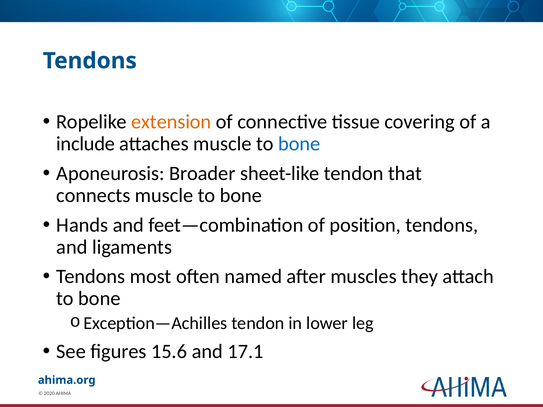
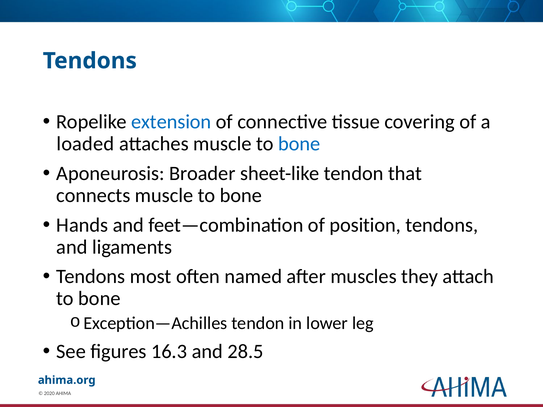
extension colour: orange -> blue (171, 122)
include: include -> loaded (85, 144)
15.6: 15.6 -> 16.3 (169, 352)
17.1: 17.1 -> 28.5 (245, 352)
